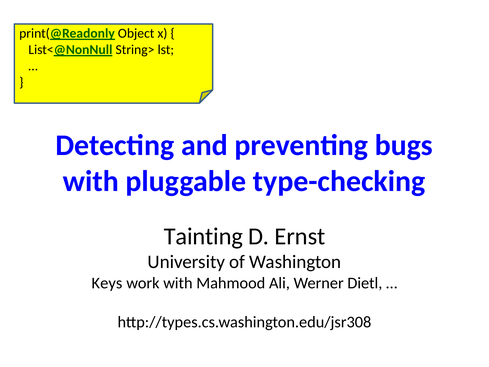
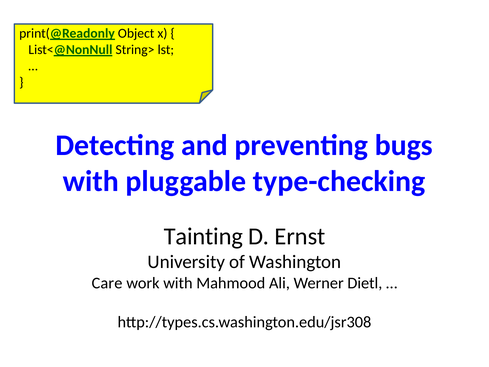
Keys: Keys -> Care (107, 283)
